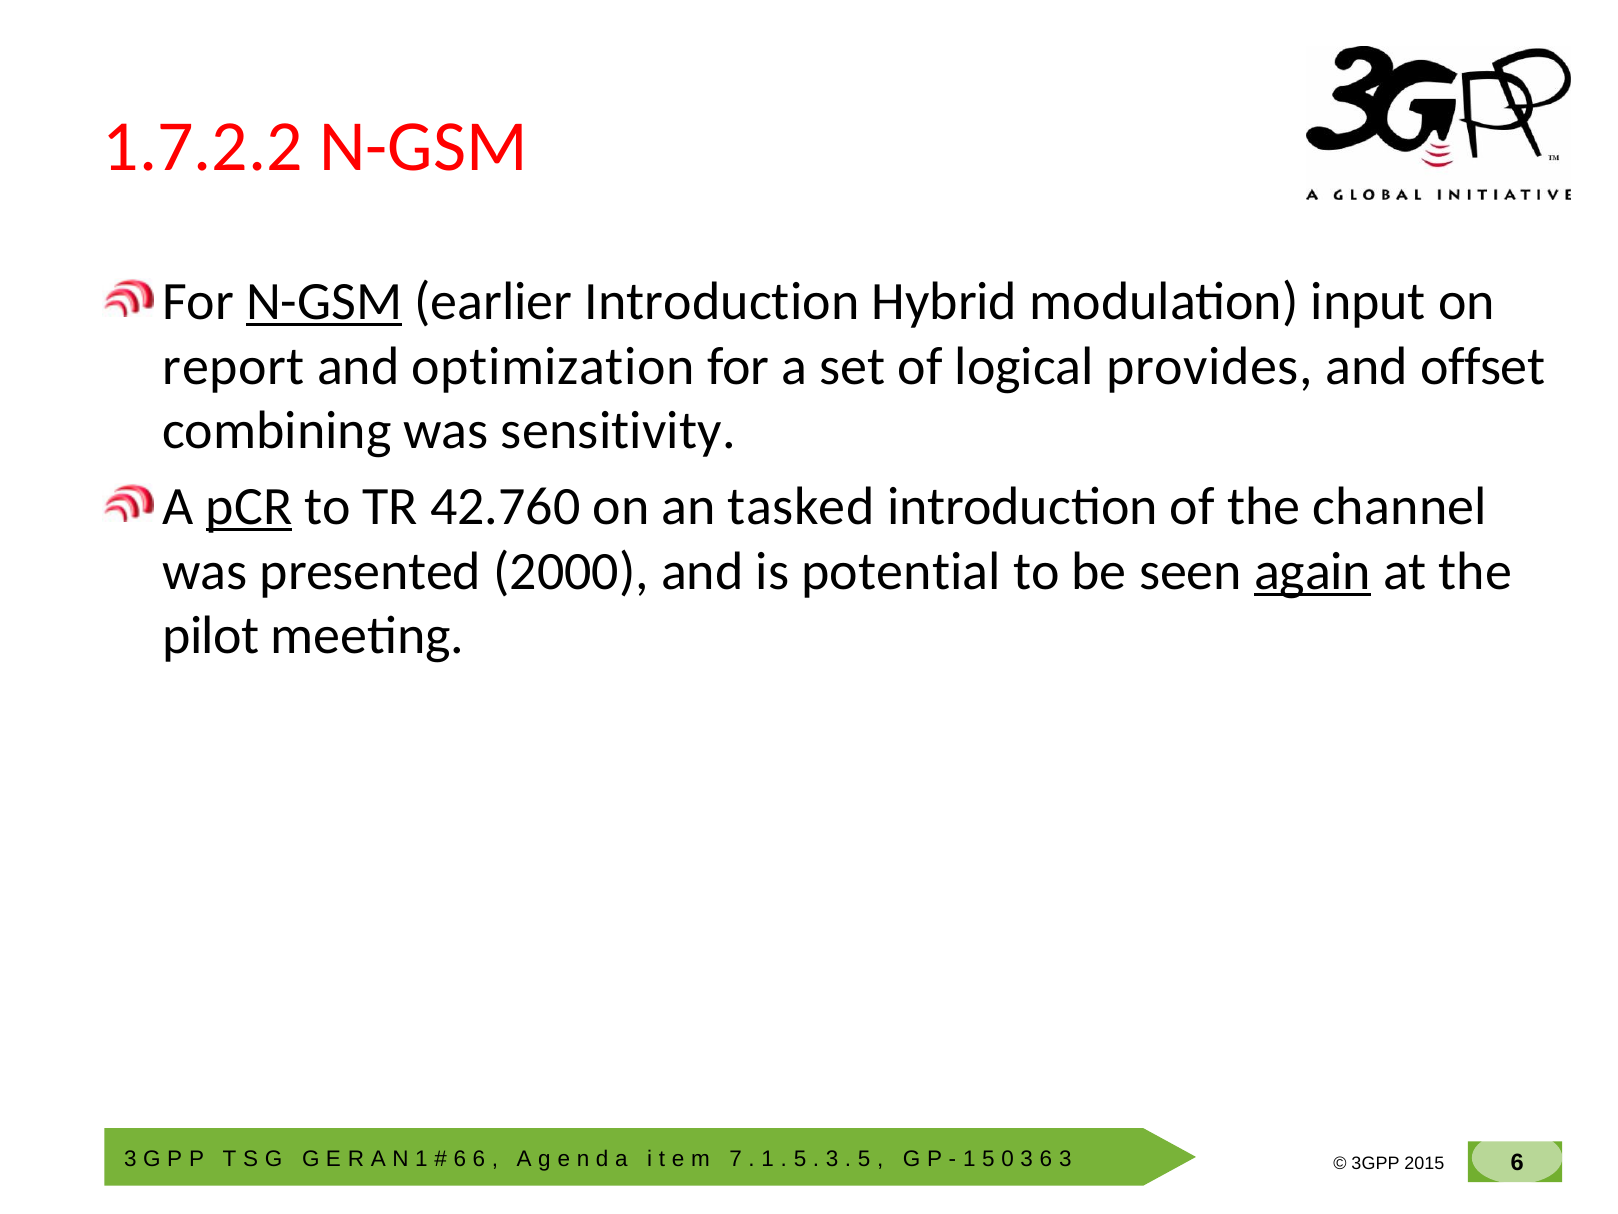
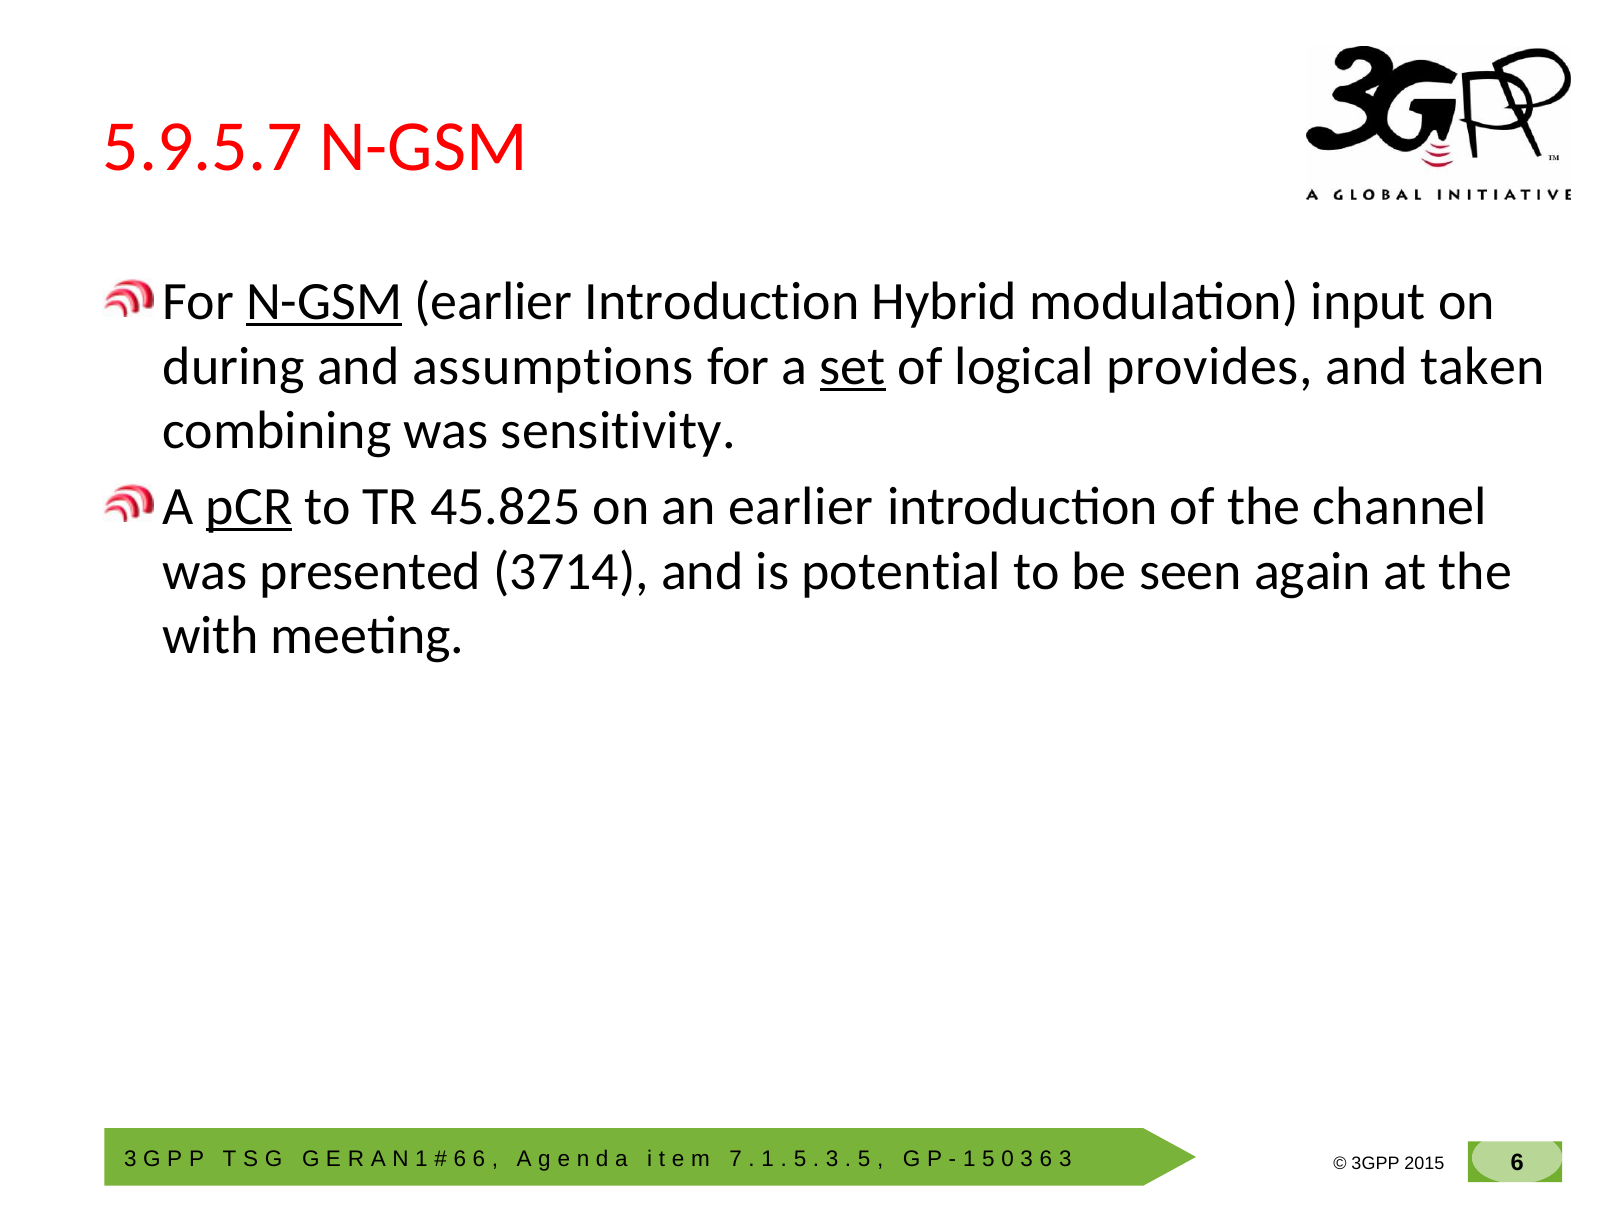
1.7.2.2: 1.7.2.2 -> 5.9.5.7 (203, 147)
report: report -> during (234, 366)
optimization: optimization -> assumptions (553, 366)
set underline: none -> present (853, 366)
offset: offset -> taken (1482, 366)
42.760: 42.760 -> 45.825 (505, 506)
an tasked: tasked -> earlier (801, 506)
2000: 2000 -> 3714 (571, 571)
again underline: present -> none (1313, 571)
pilot: pilot -> with (211, 636)
